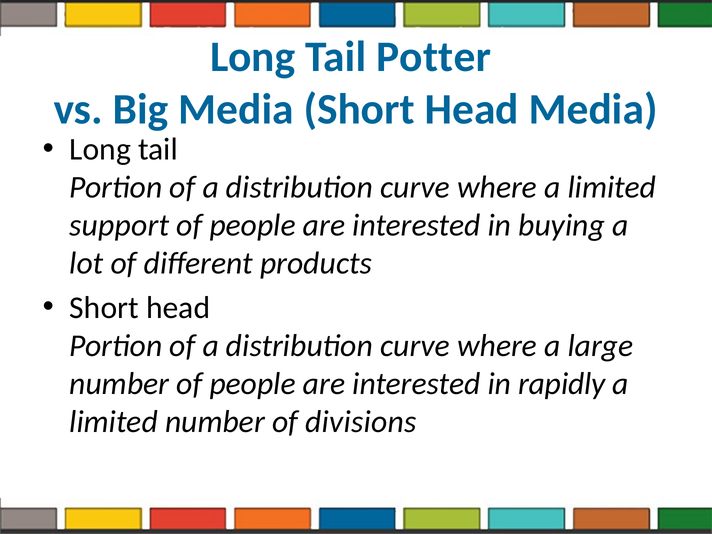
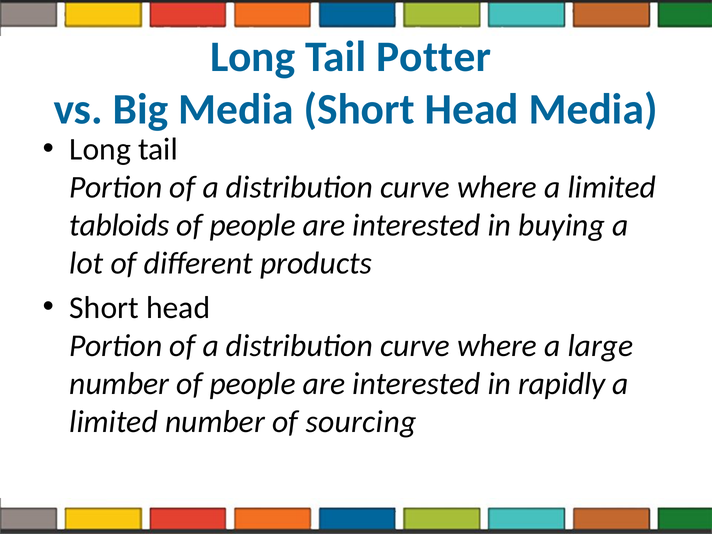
support: support -> tabloids (120, 225)
divisions: divisions -> sourcing (361, 422)
